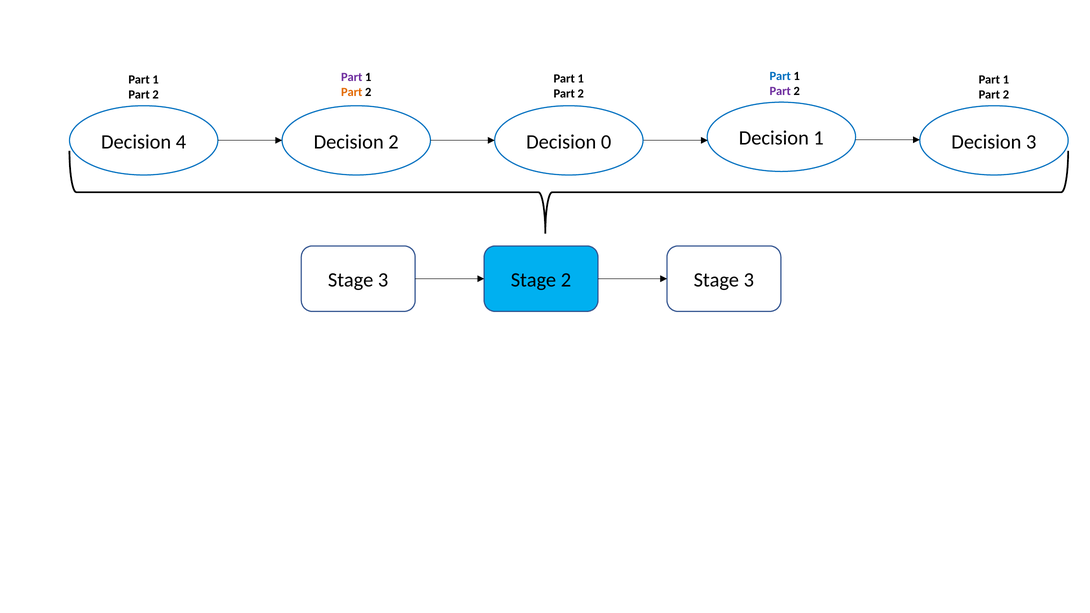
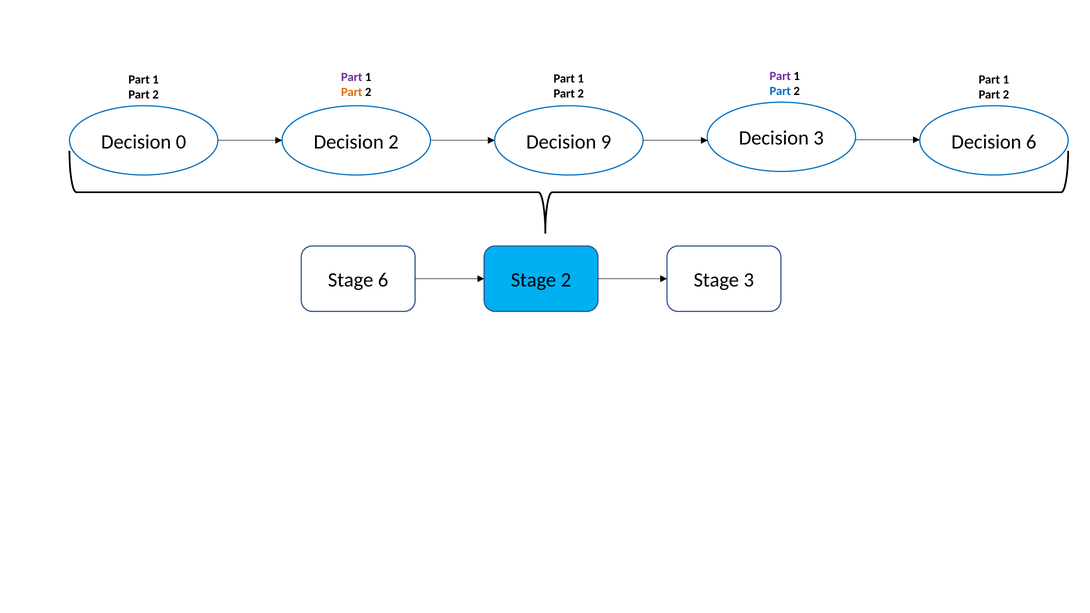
Part colour: blue -> purple (780, 76)
Part colour: purple -> blue (780, 91)
4: 4 -> 0 (181, 142)
0: 0 -> 9 (606, 142)
Decision 1: 1 -> 3 (819, 138)
Decision 3: 3 -> 6 (1031, 142)
3: 3 -> 6 (383, 280)
